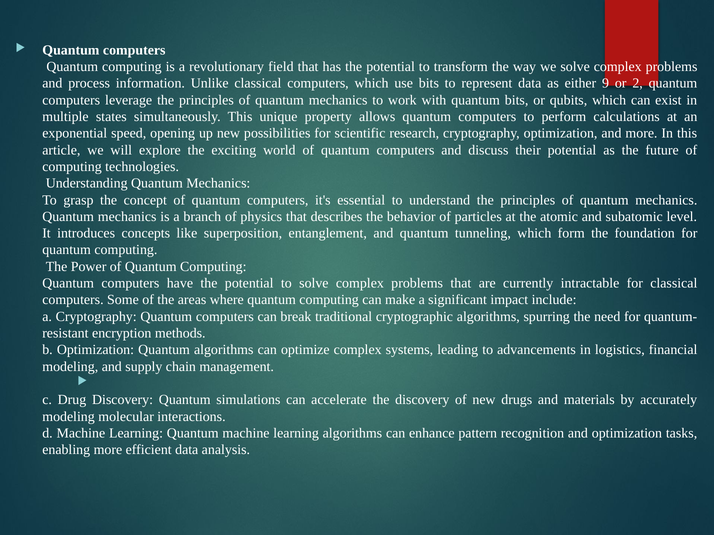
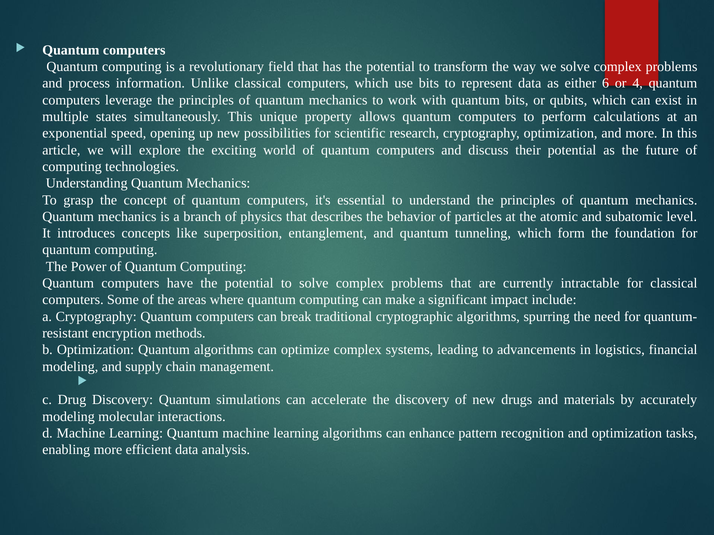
9: 9 -> 6 (606, 83)
2: 2 -> 4 (638, 83)
